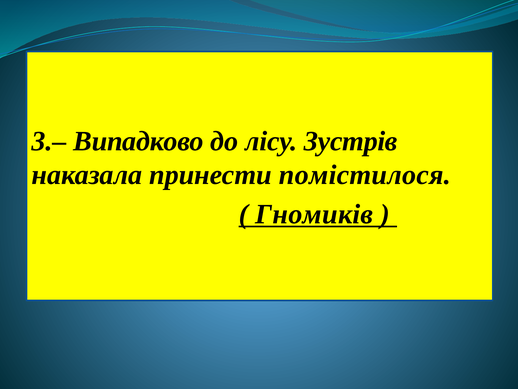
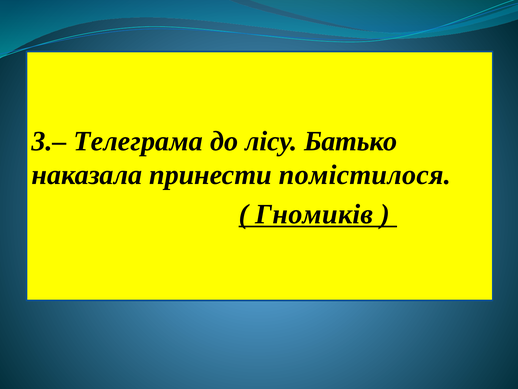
Випадково: Випадково -> Телеграма (138, 141)
Зустрів: Зустрів -> Батько (351, 141)
